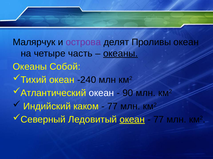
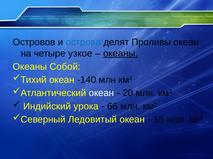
Малярчук: Малярчук -> Островов (34, 42)
острова colour: purple -> blue (83, 42)
часть: часть -> узкое (80, 54)
-240: -240 -> -140 (87, 80)
90: 90 -> 20 (128, 93)
каком: каком -> урока (86, 107)
77: 77 -> 66 (112, 107)
океан underline: present -> none (132, 120)
77: 77 -> 16 (159, 120)
